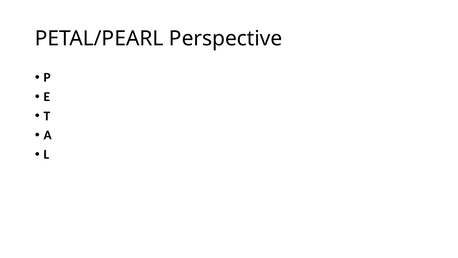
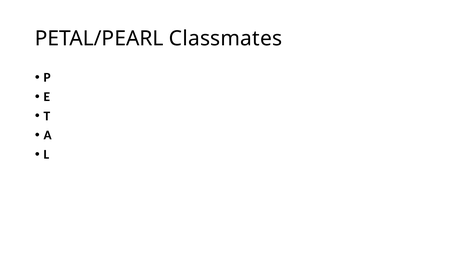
Perspective: Perspective -> Classmates (226, 38)
